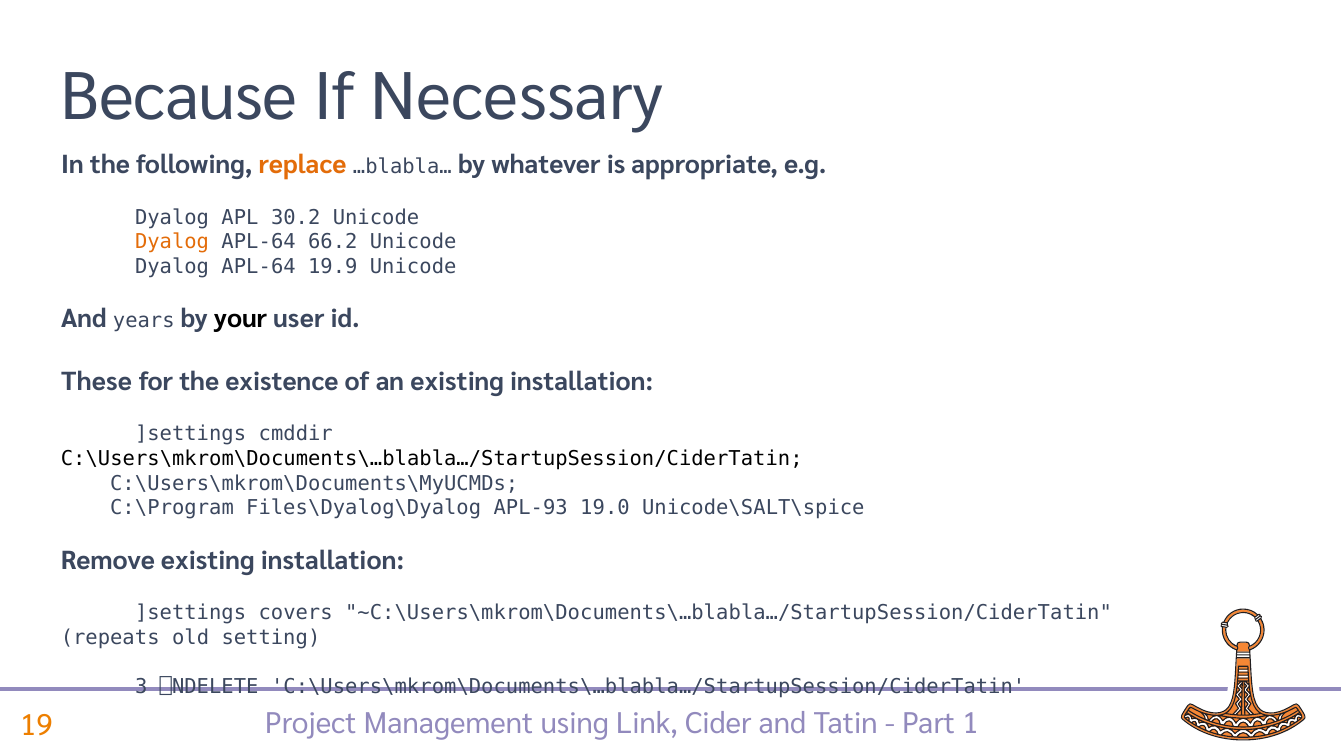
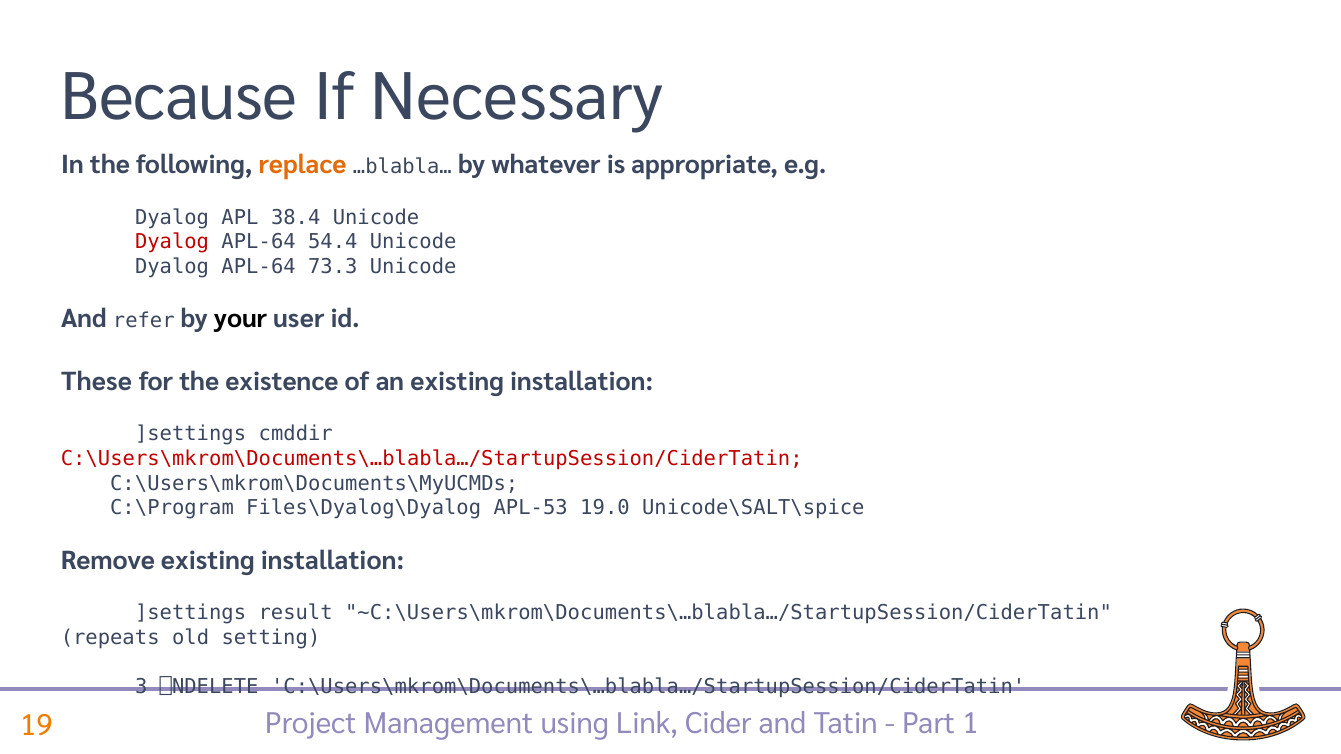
30.2: 30.2 -> 38.4 (296, 217)
Dyalog colour: orange -> red (172, 242)
66.2: 66.2 -> 54.4 (333, 242)
19.9: 19.9 -> 73.3 (333, 267)
years: years -> refer (144, 321)
C:\Users\mkrom\Documents\…blabla…/StartupSession/CiderTatin colour: black -> red (432, 459)
APL-93: APL-93 -> APL-53 (531, 508)
covers: covers -> result (296, 613)
